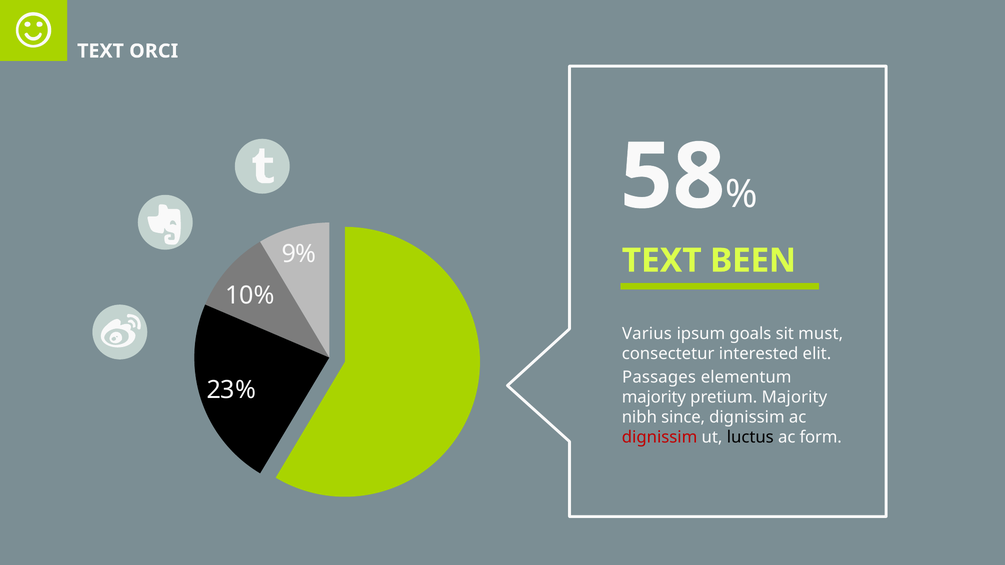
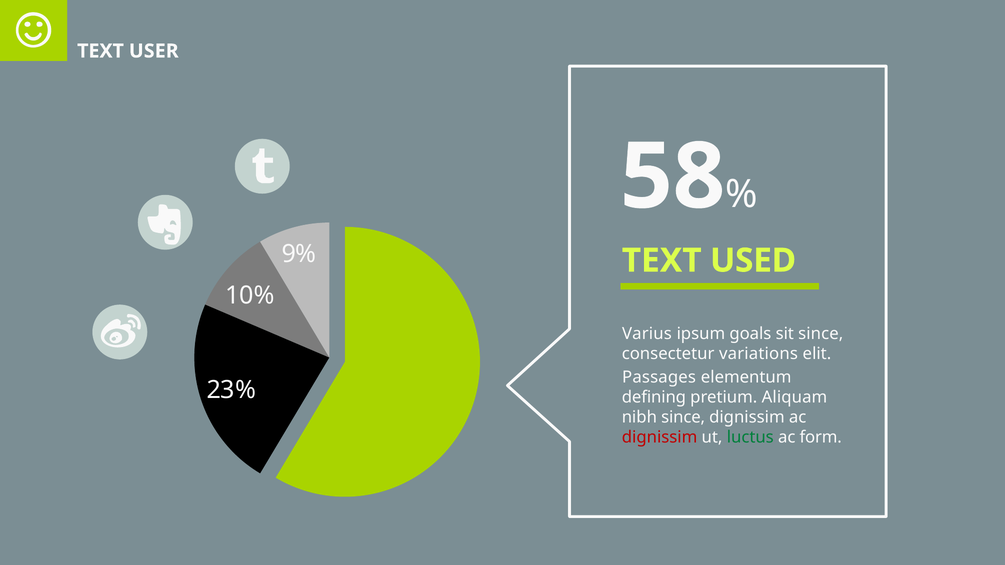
ORCI: ORCI -> USER (154, 51)
BEEN: BEEN -> USED (753, 261)
sit must: must -> since (821, 334)
interested: interested -> variations (758, 354)
majority: majority -> defining (654, 397)
pretium Majority: Majority -> Aliquam (794, 397)
luctus colour: black -> green (750, 438)
